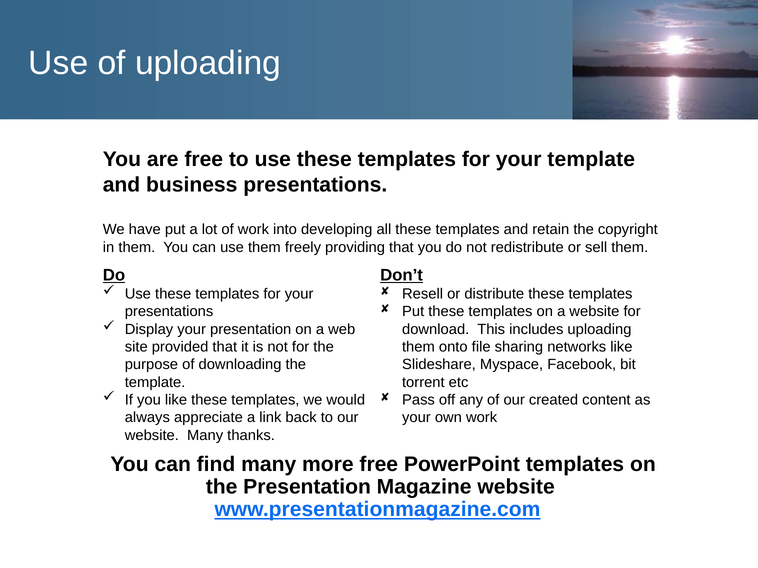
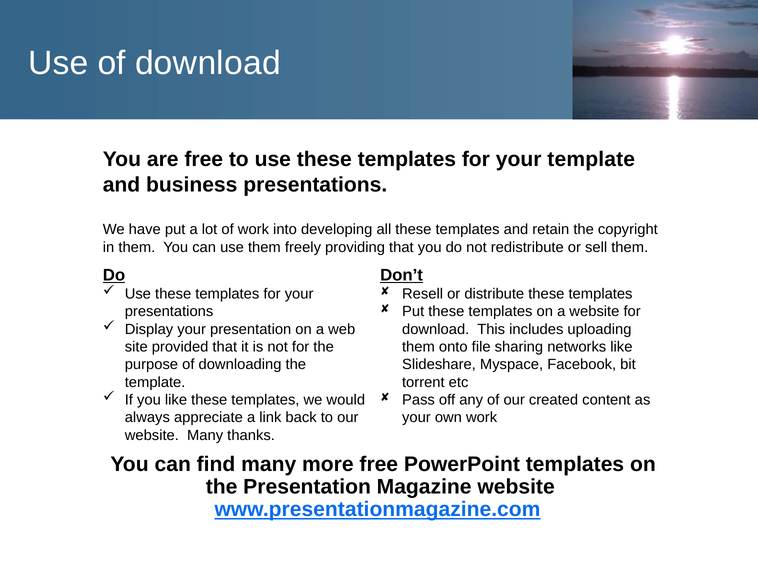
of uploading: uploading -> download (208, 63)
